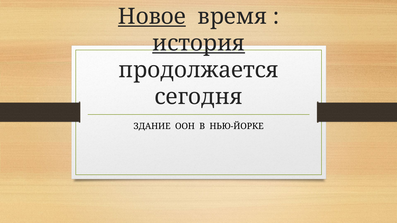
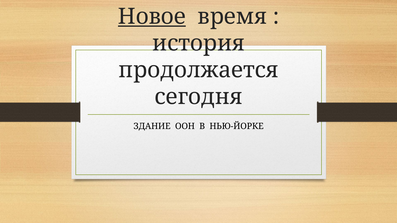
история underline: present -> none (199, 43)
